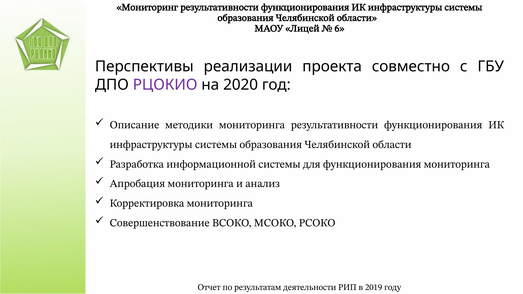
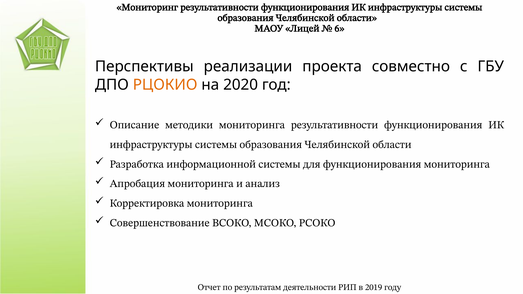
РЦОКИО colour: purple -> orange (165, 85)
